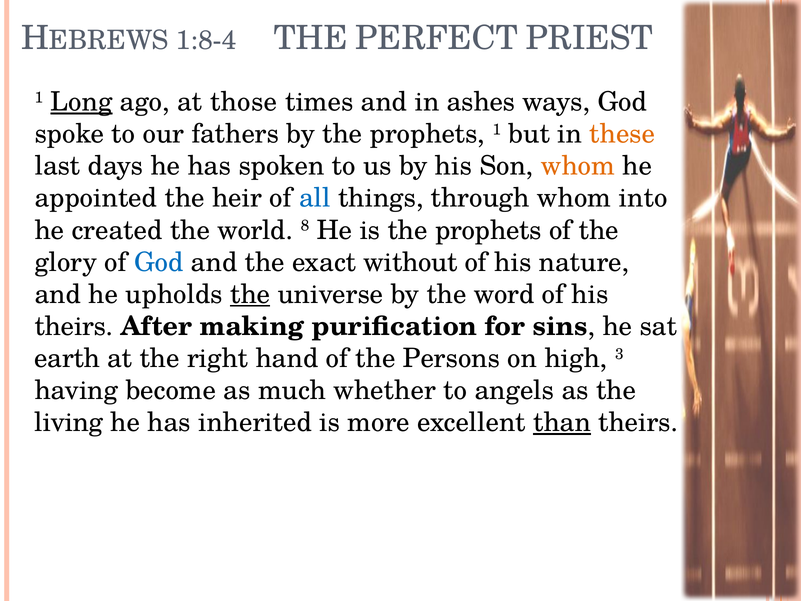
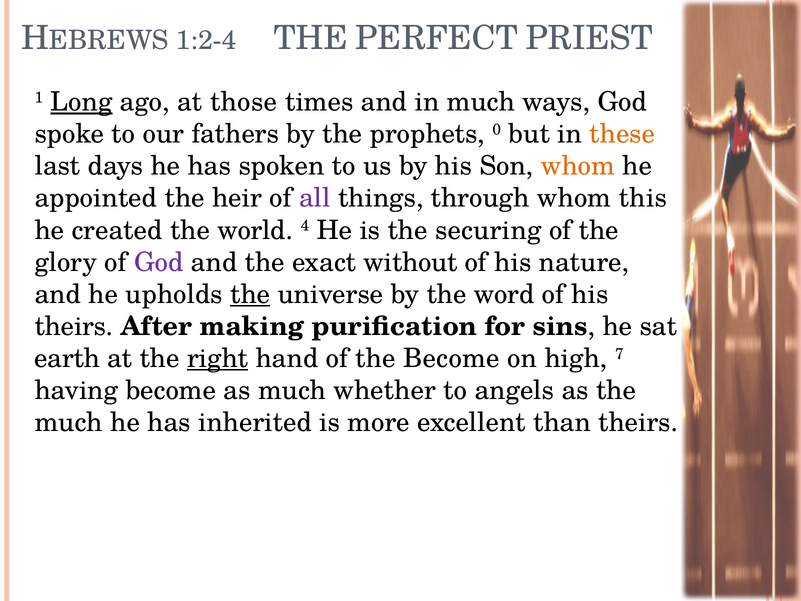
1:8-4: 1:8-4 -> 1:2-4 (206, 41)
in ashes: ashes -> much (481, 102)
prophets 1: 1 -> 0 (497, 130)
all colour: blue -> purple (315, 198)
into: into -> this (643, 198)
8: 8 -> 4 (305, 226)
is the prophets: prophets -> securing (488, 230)
God colour: blue -> purple (159, 262)
right underline: none -> present (218, 358)
the Persons: Persons -> Become (451, 358)
3: 3 -> 7 (619, 354)
living: living -> much (69, 422)
than underline: present -> none (562, 422)
